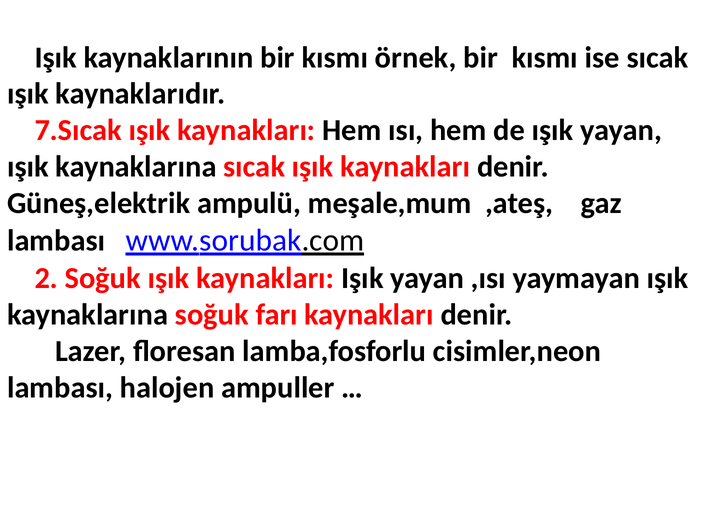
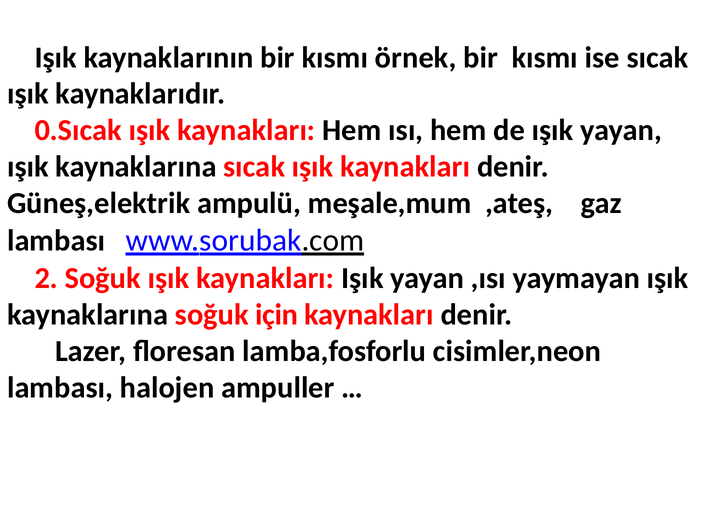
7.Sıcak: 7.Sıcak -> 0.Sıcak (78, 130)
farı: farı -> için (277, 315)
